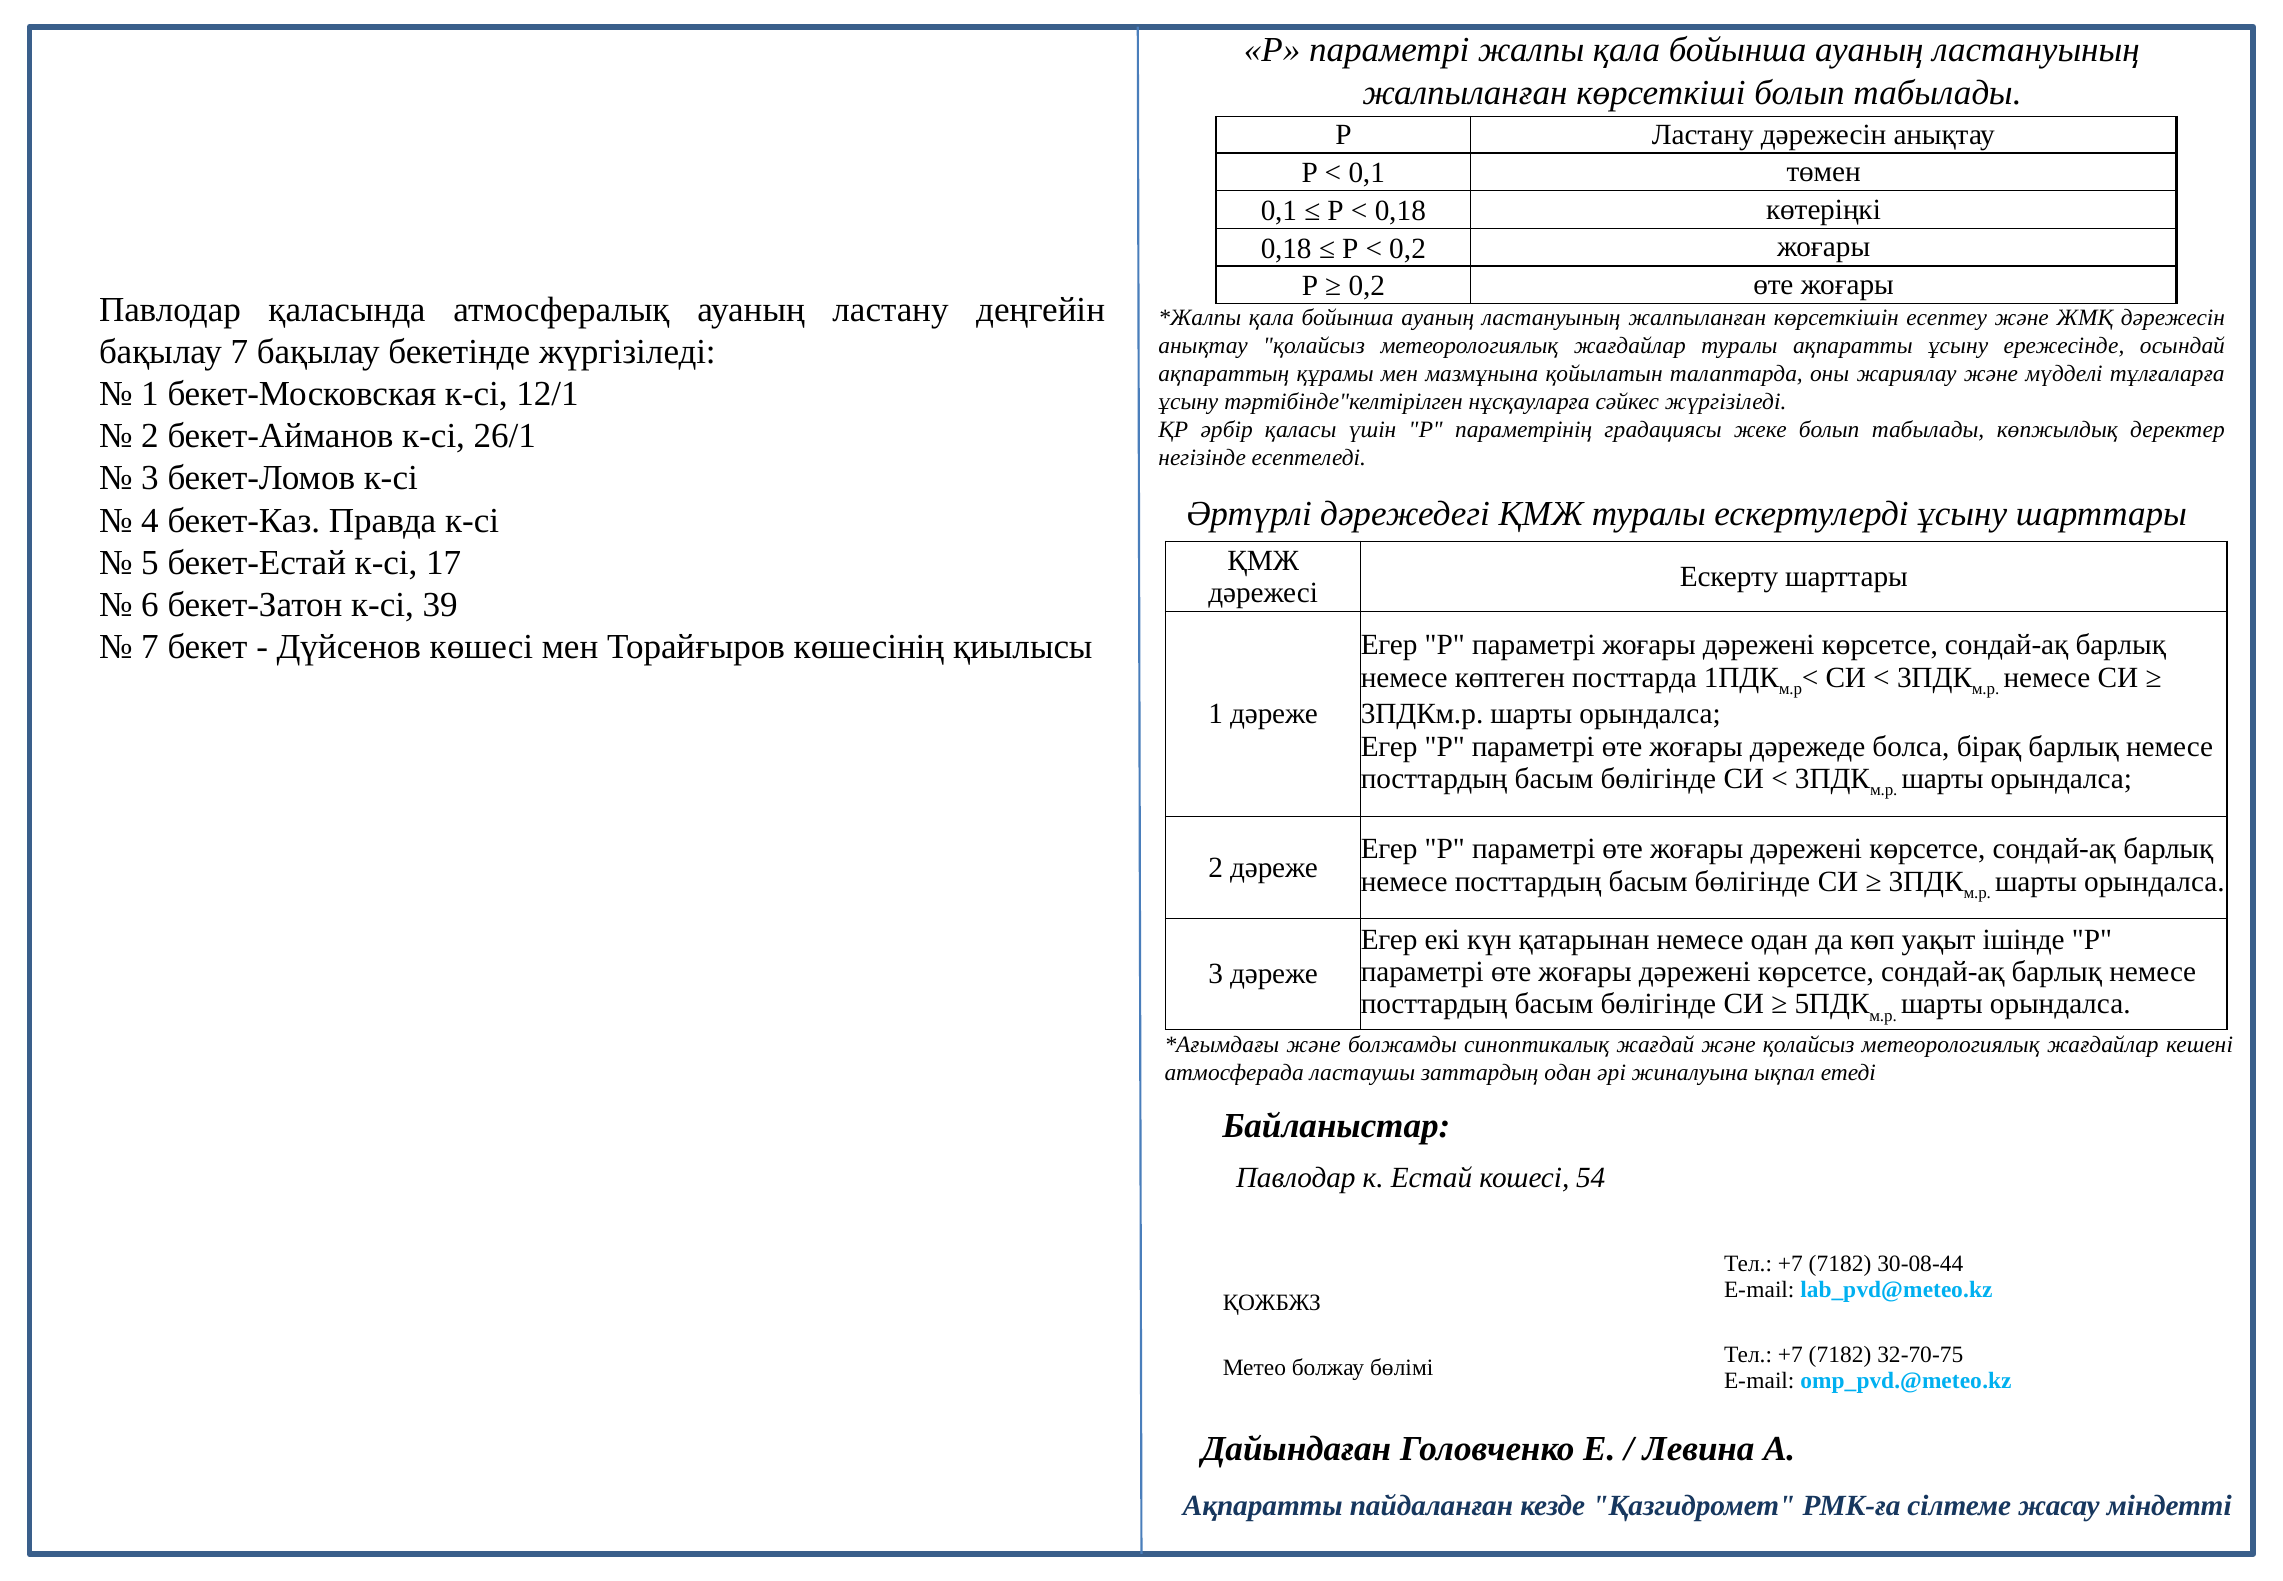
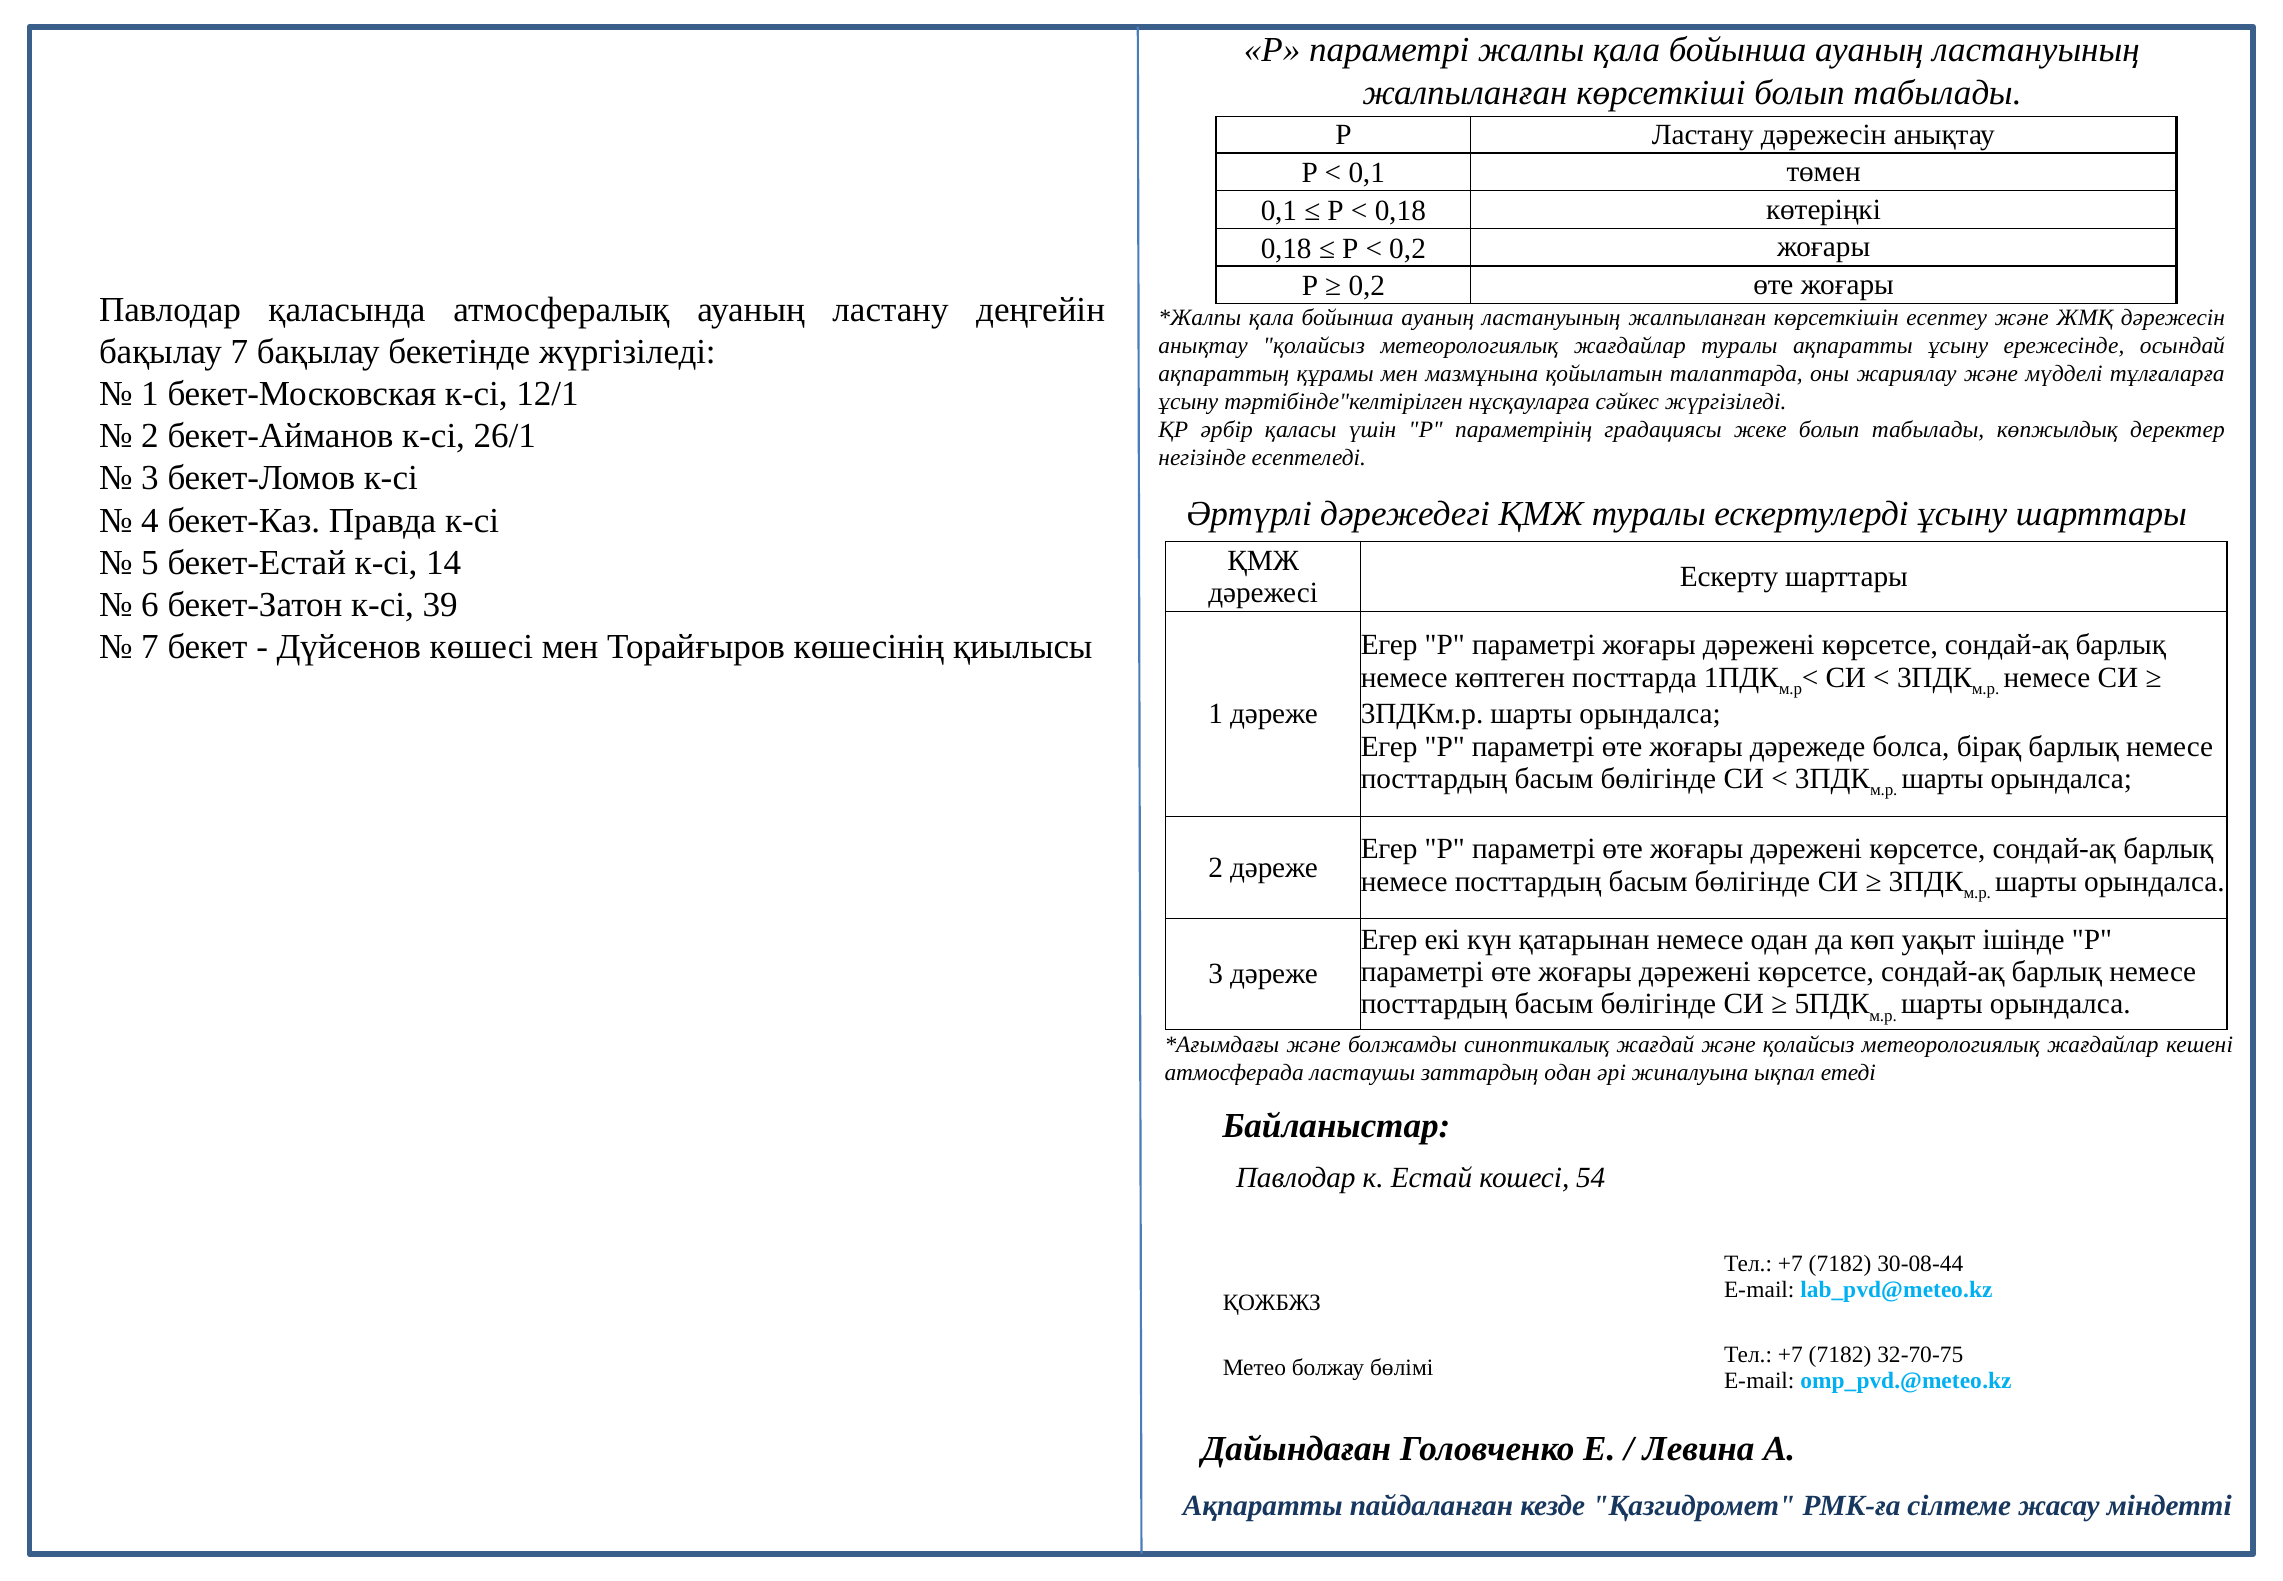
17: 17 -> 14 (444, 562)
